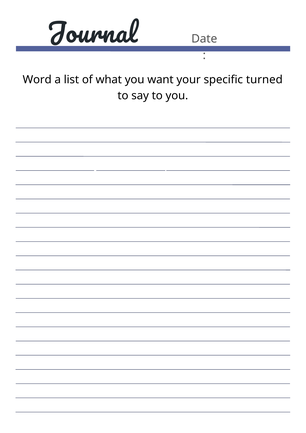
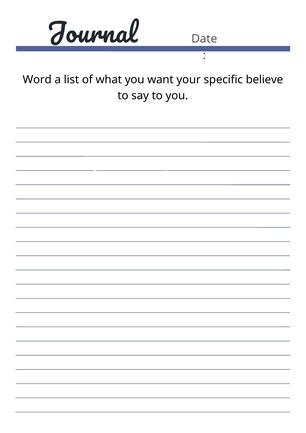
turned: turned -> believe (264, 80)
